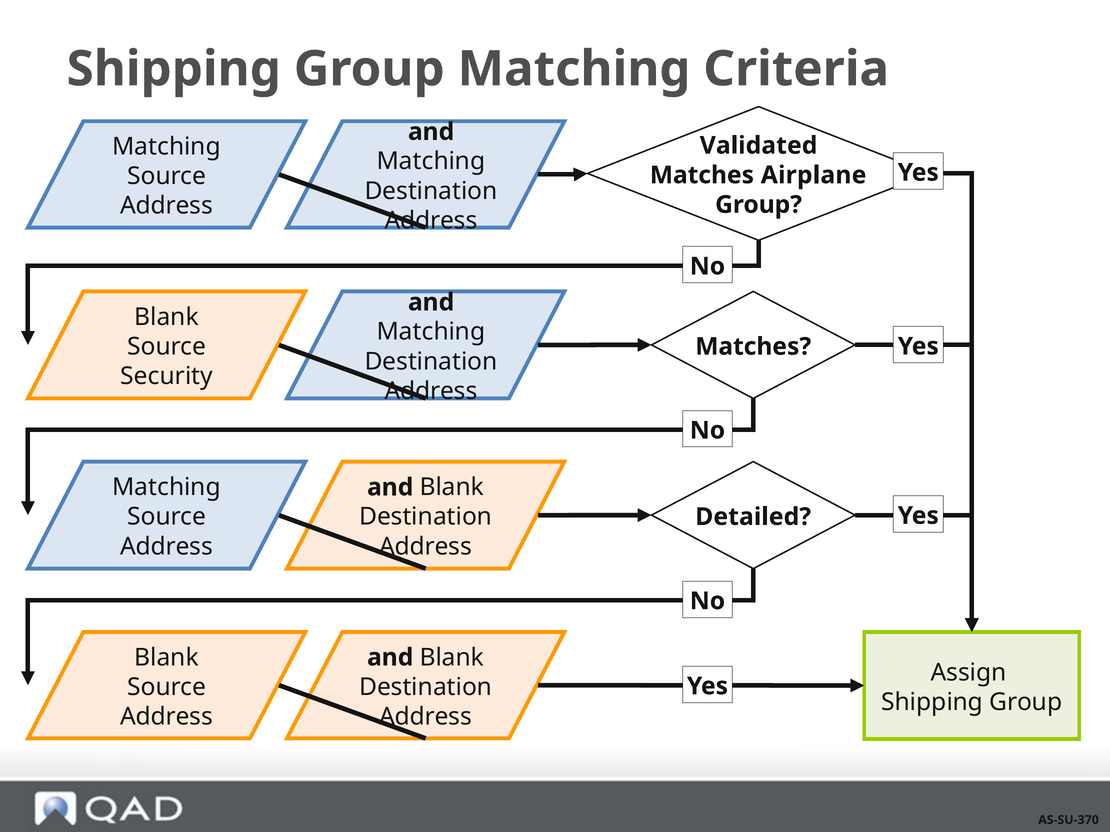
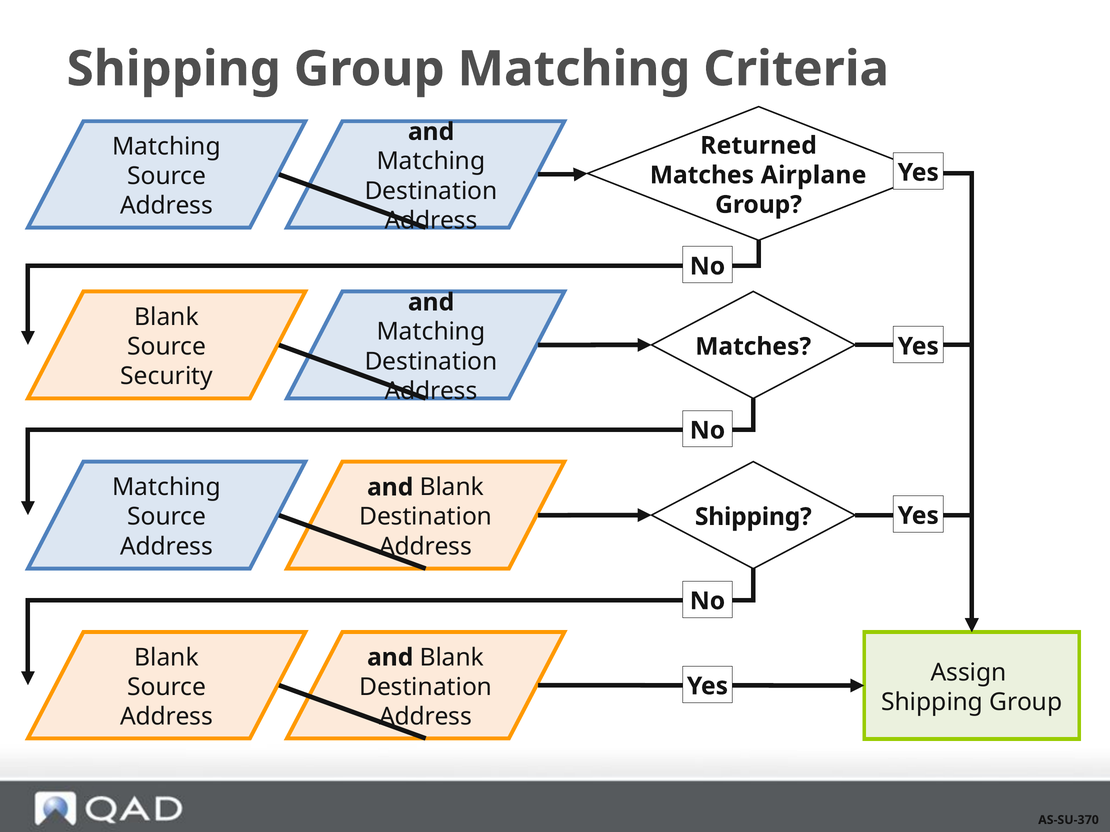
Validated: Validated -> Returned (759, 146)
Detailed: Detailed -> Shipping (753, 517)
